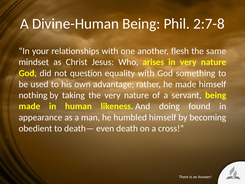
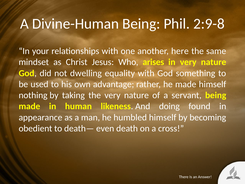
2:7-8: 2:7-8 -> 2:9-8 (209, 24)
flesh: flesh -> here (180, 51)
question: question -> dwelling (86, 73)
